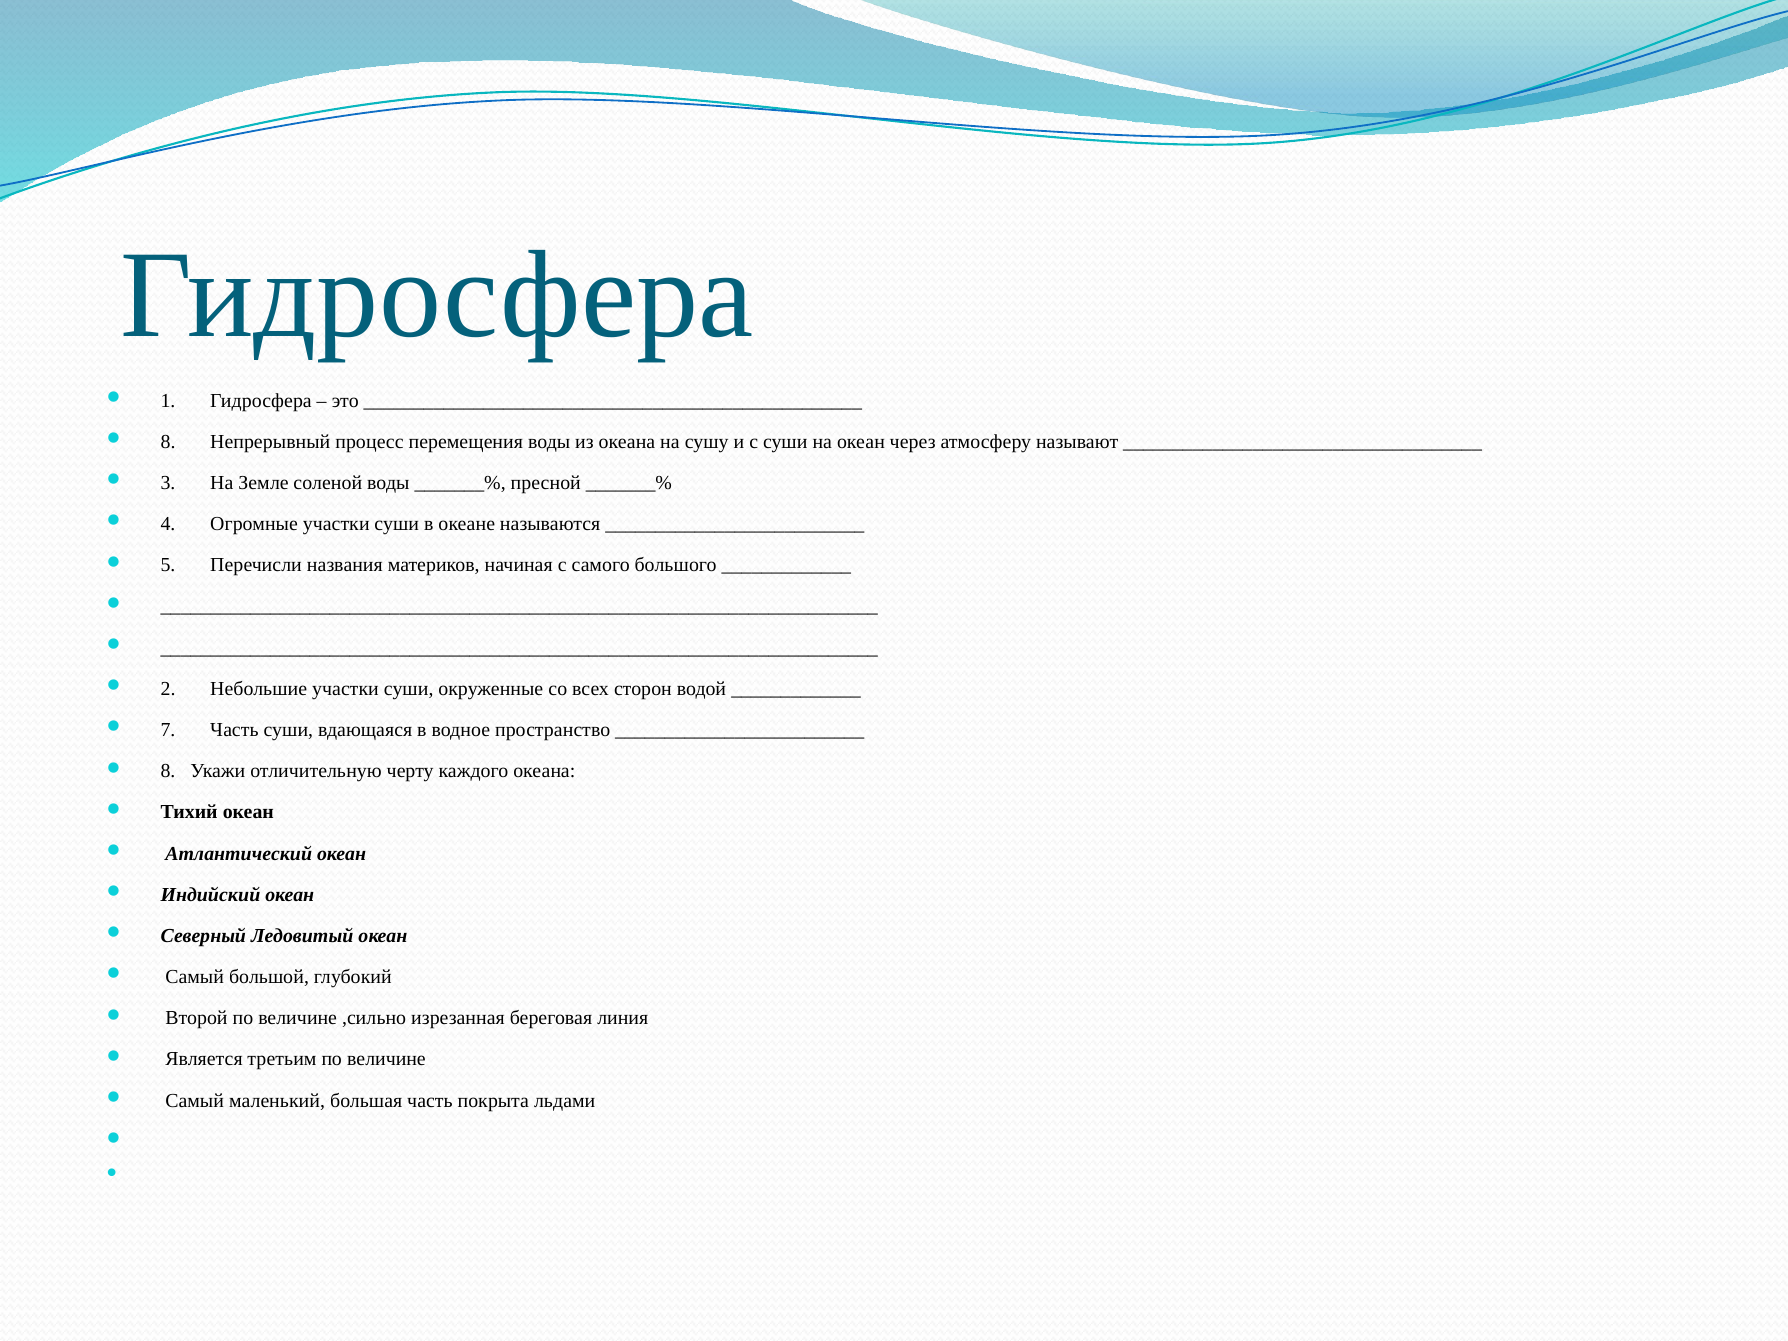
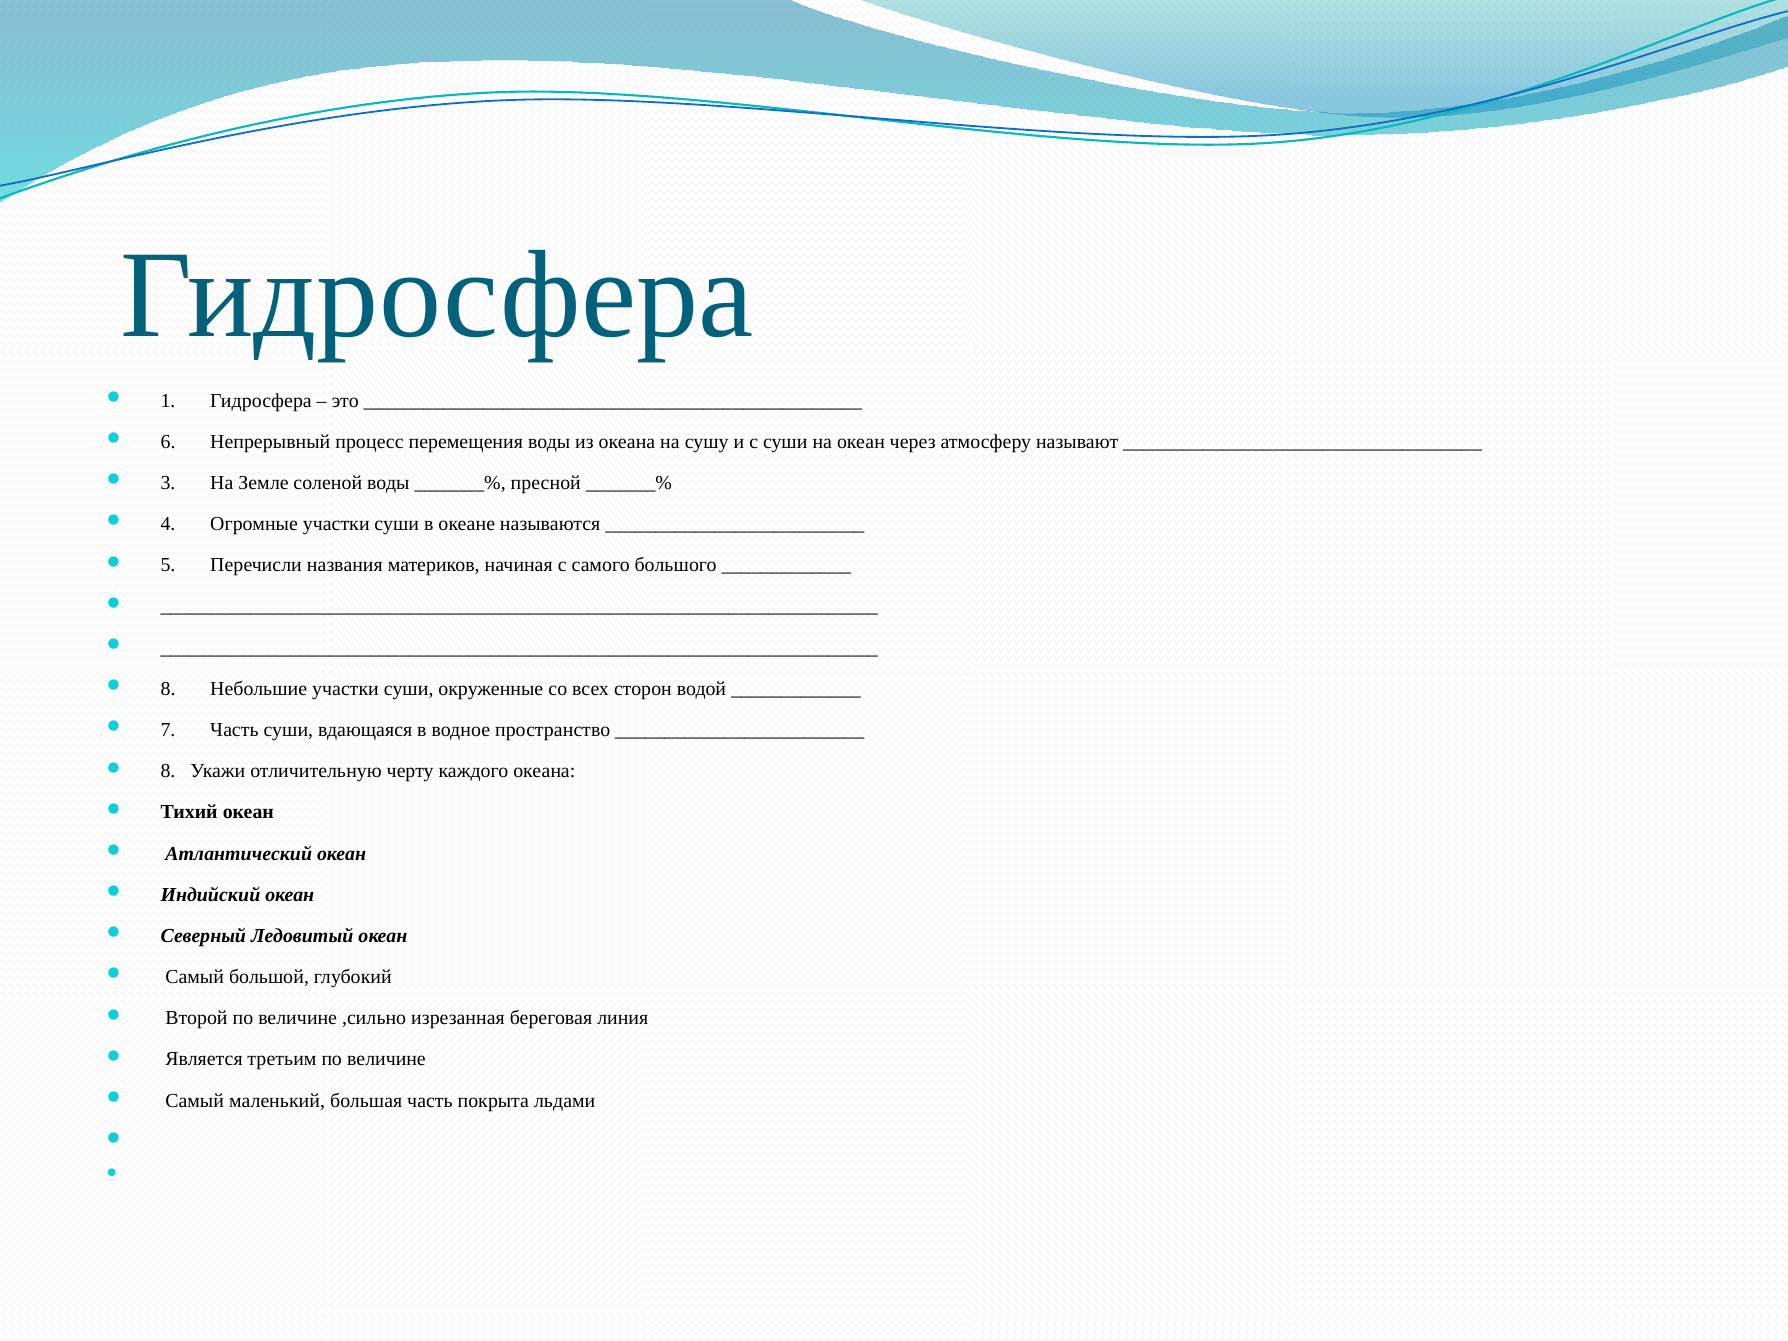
8: 8 -> 6 (168, 442)
2: 2 -> 8 (168, 689)
